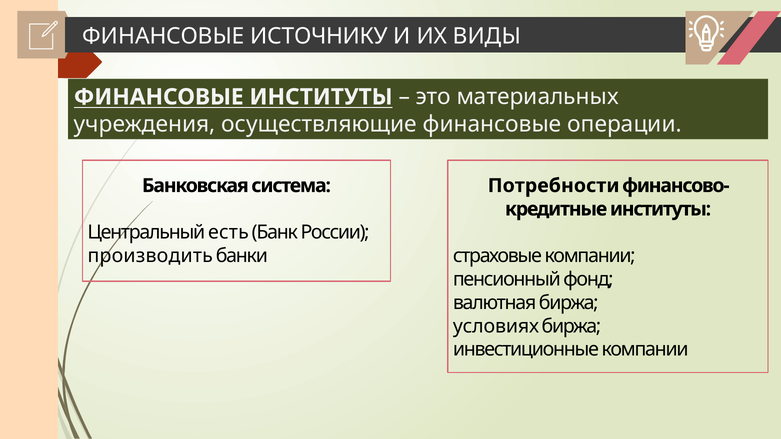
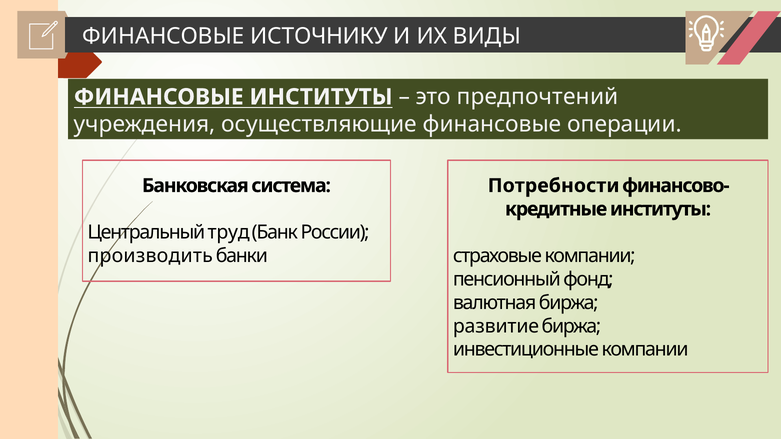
материальных: материальных -> предпочтений (537, 97)
есть: есть -> труд (229, 233)
условиях: условиях -> развитие (496, 326)
